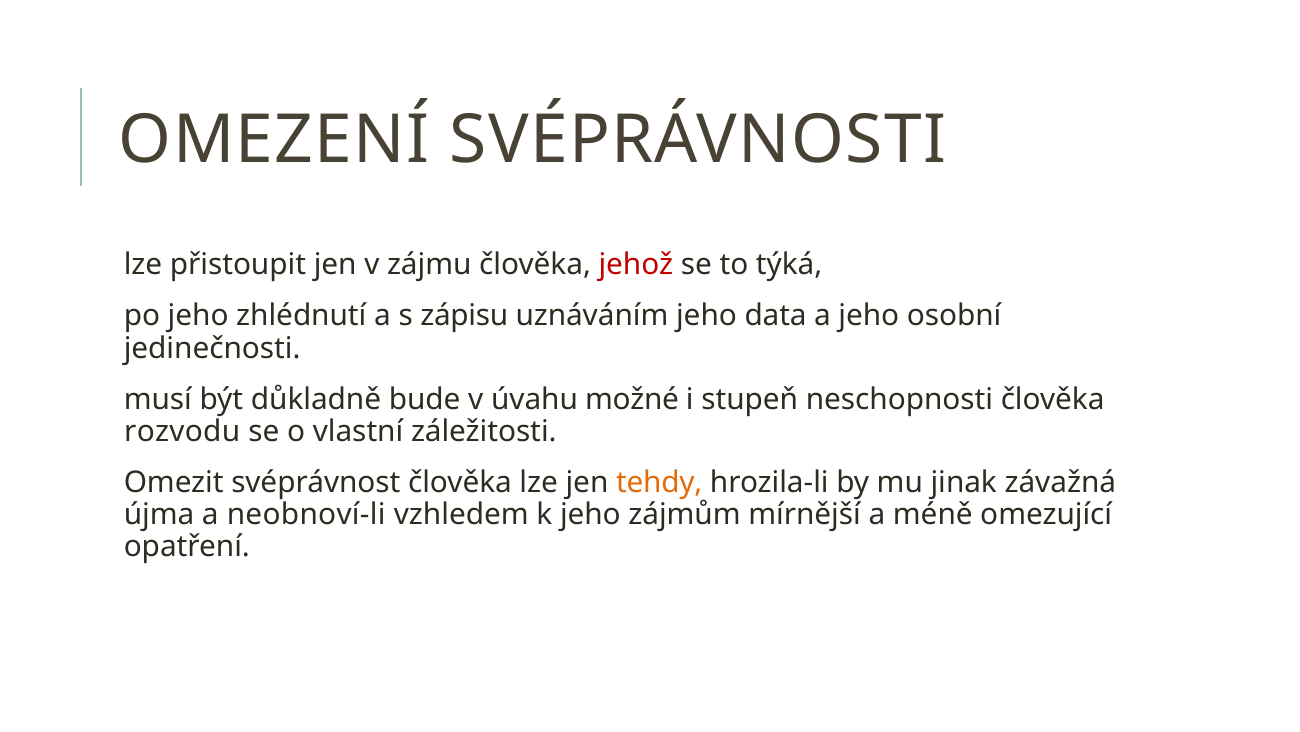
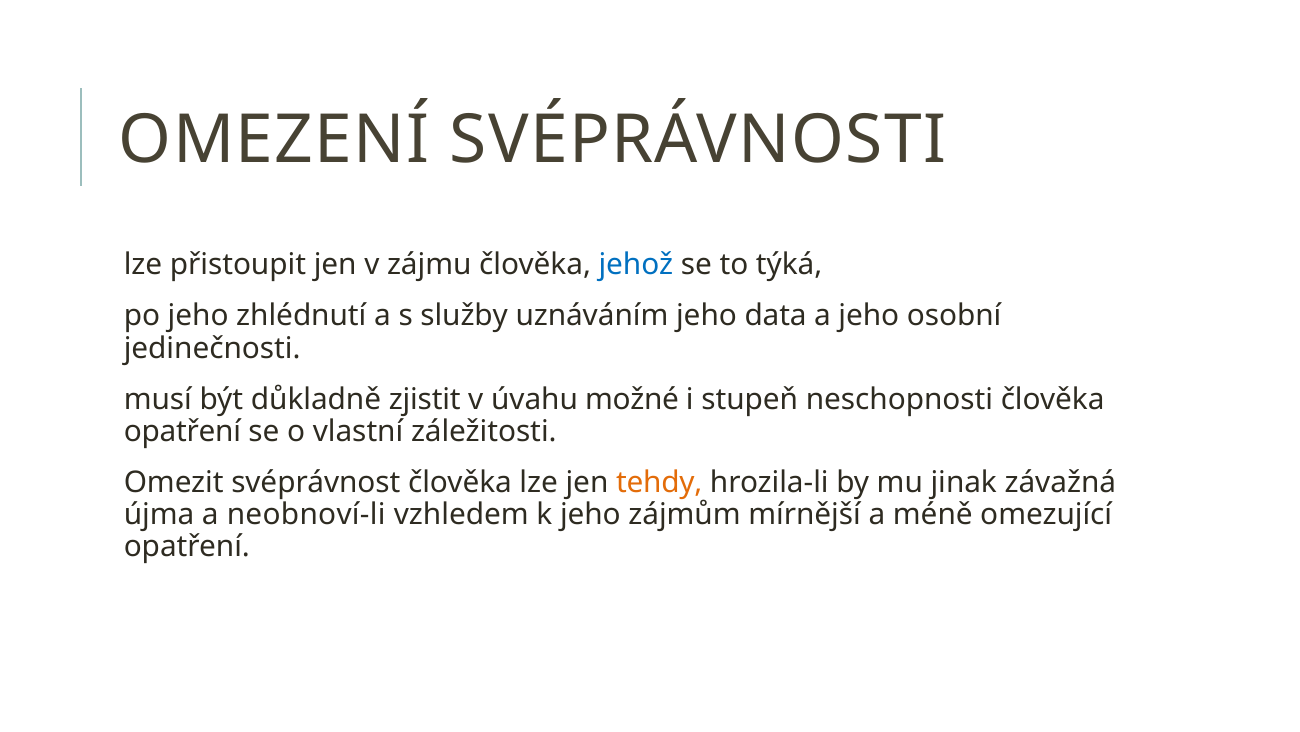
jehož colour: red -> blue (636, 265)
zápisu: zápisu -> služby (464, 316)
bude: bude -> zjistit (425, 399)
rozvodu: rozvodu -> opatření (182, 431)
